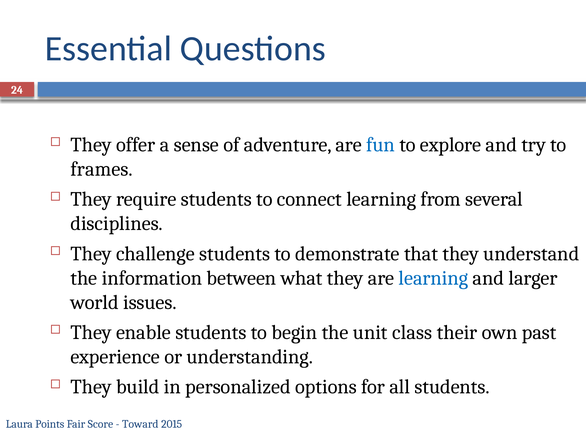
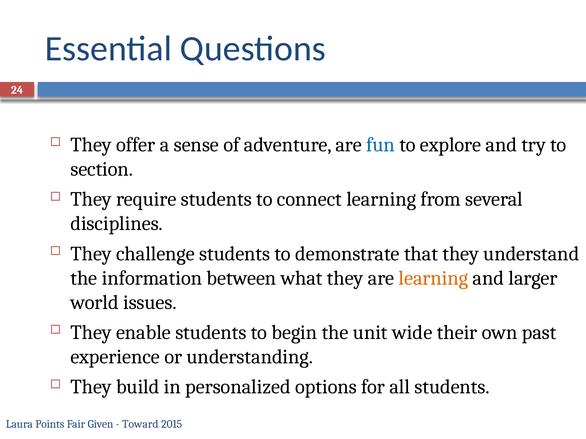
frames: frames -> section (102, 169)
learning colour: blue -> orange (433, 278)
class: class -> wide (412, 333)
Score: Score -> Given (101, 425)
